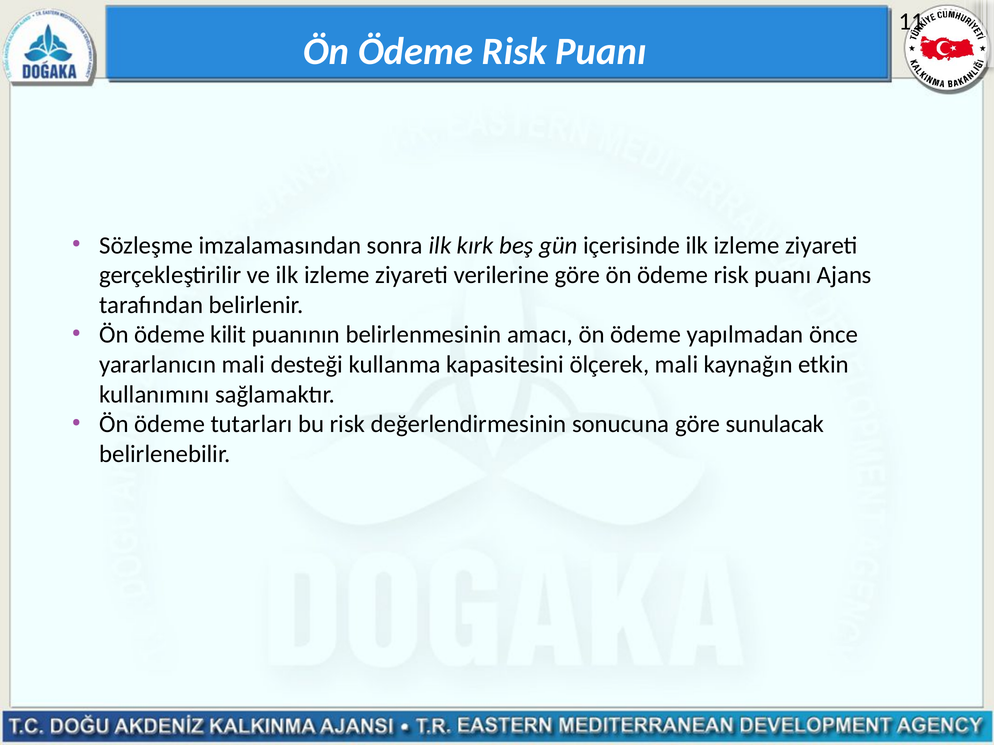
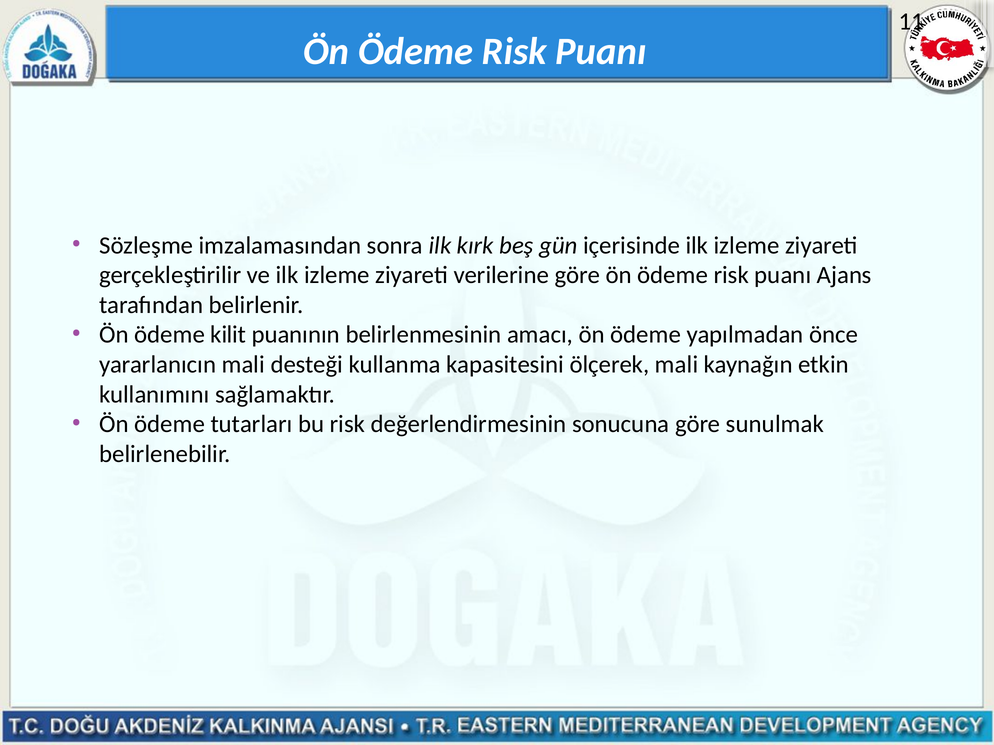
sunulacak: sunulacak -> sunulmak (775, 424)
